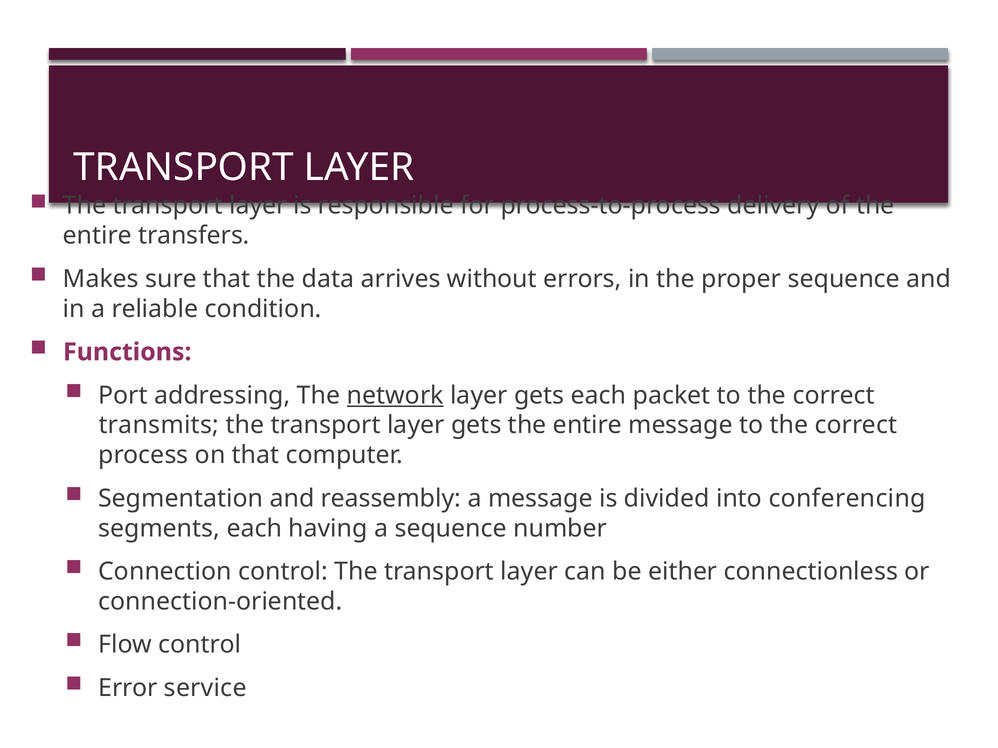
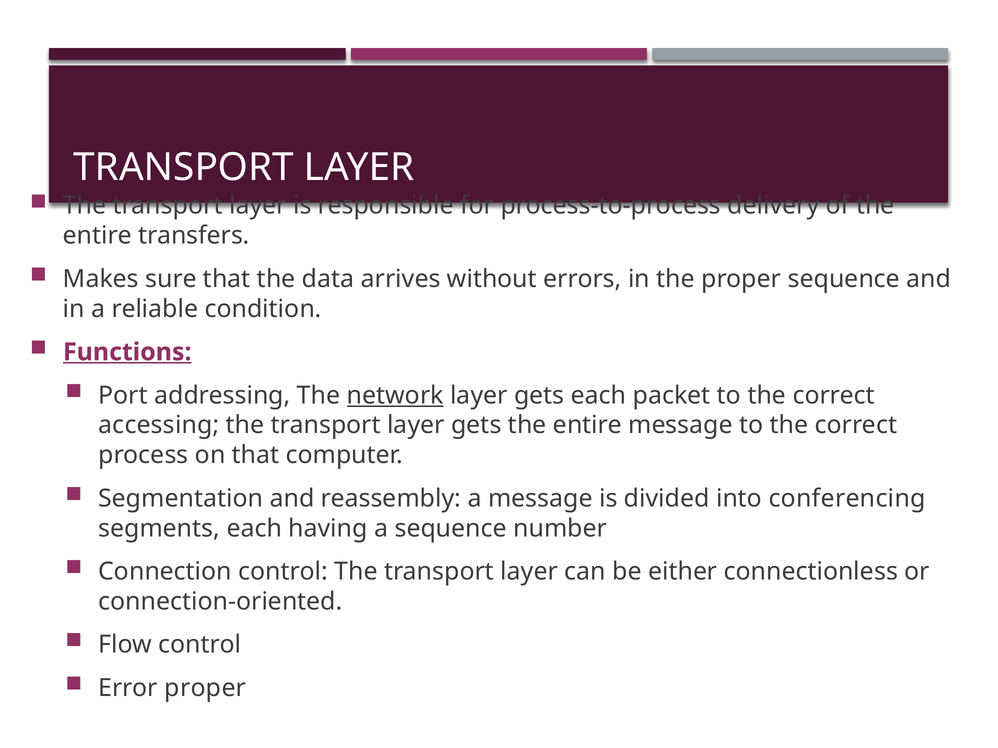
Functions underline: none -> present (127, 352)
transmits: transmits -> accessing (159, 426)
Error service: service -> proper (205, 688)
